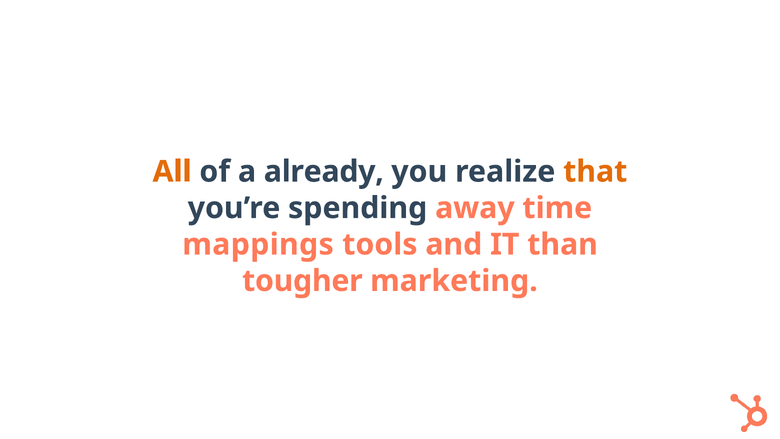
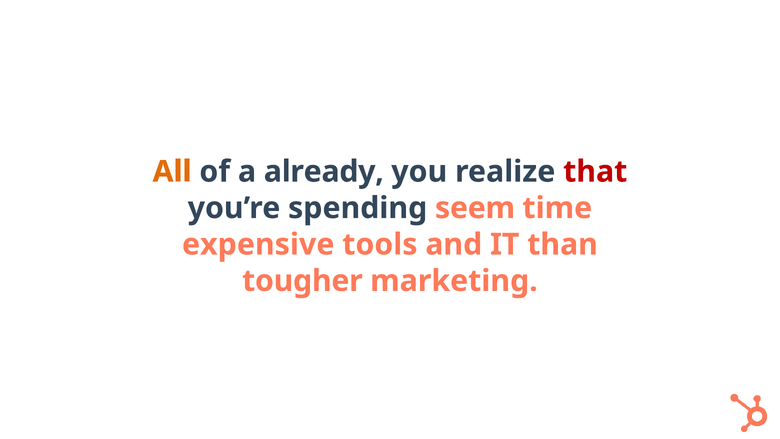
that colour: orange -> red (595, 172)
away: away -> seem (475, 208)
mappings: mappings -> expensive (258, 244)
